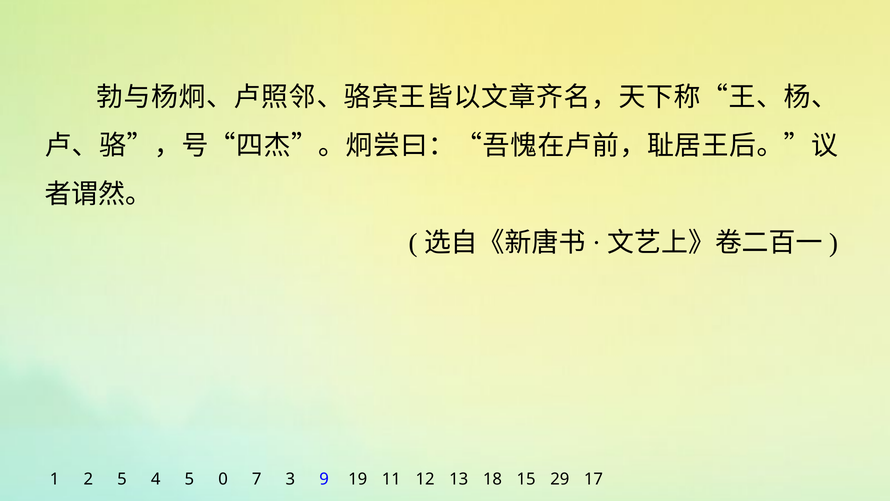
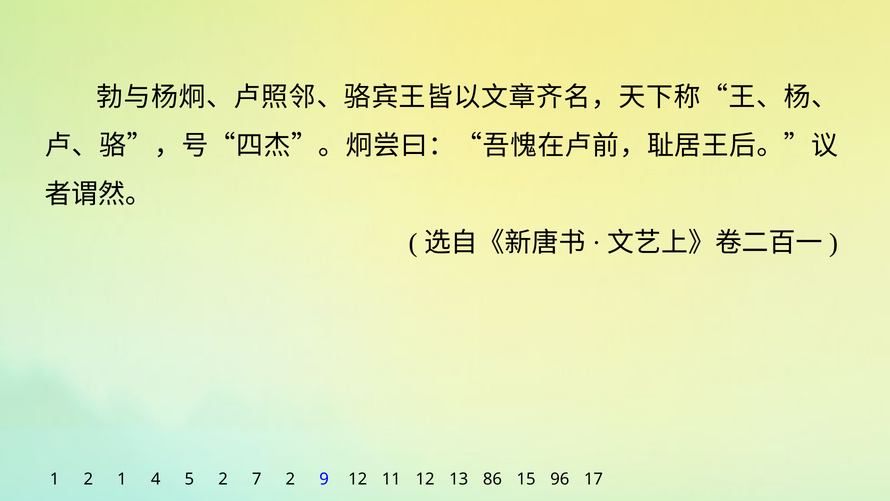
2 5: 5 -> 1 (122, 479)
5 0: 0 -> 2 (223, 479)
7 3: 3 -> 2 (290, 479)
9 19: 19 -> 12 (358, 479)
18: 18 -> 86 (492, 479)
29: 29 -> 96 (560, 479)
